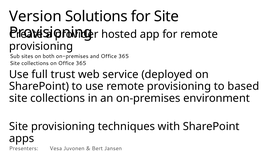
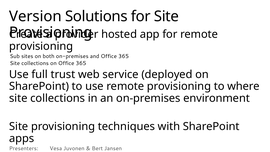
based: based -> where (243, 86)
